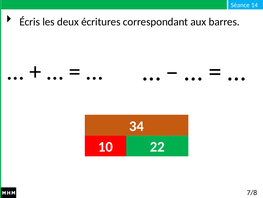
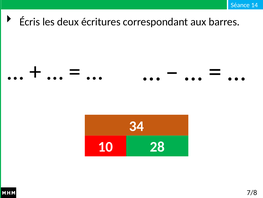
22: 22 -> 28 (157, 146)
